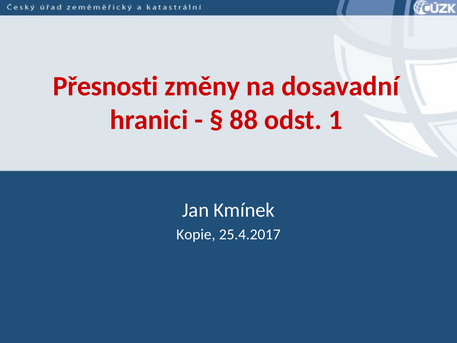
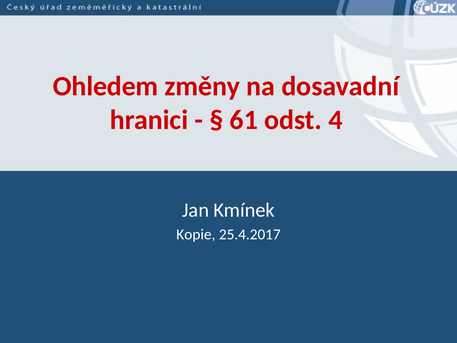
Přesnosti: Přesnosti -> Ohledem (106, 86)
88: 88 -> 61 (244, 120)
1: 1 -> 4 (335, 120)
